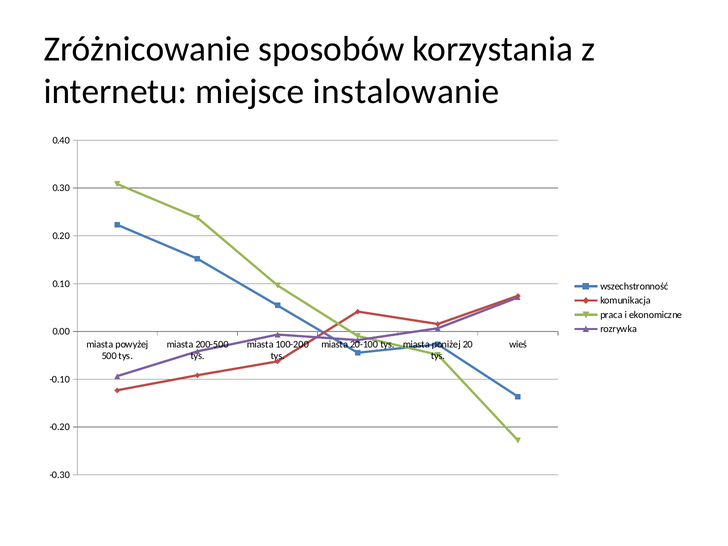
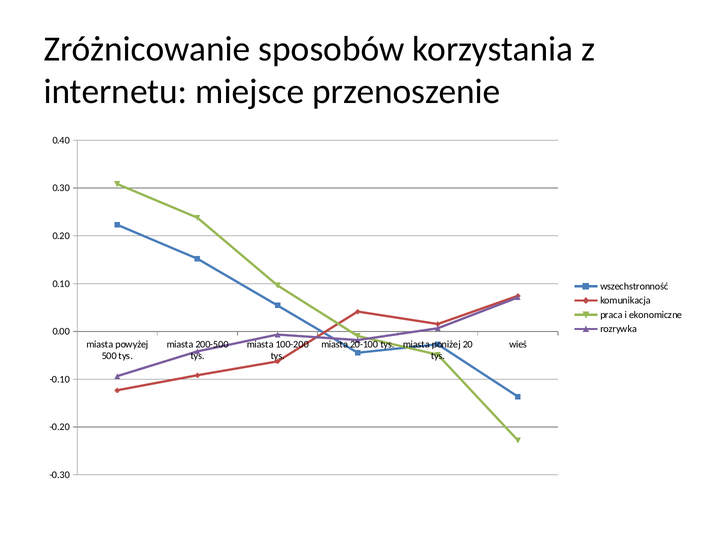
instalowanie: instalowanie -> przenoszenie (406, 92)
